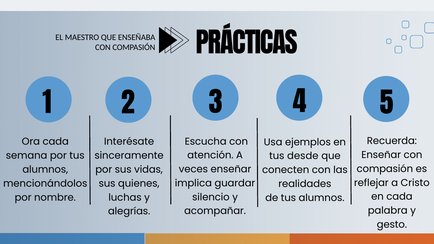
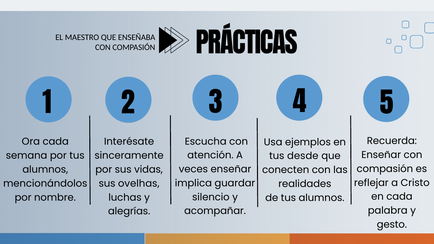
quienes: quienes -> ovelhas (139, 184)
